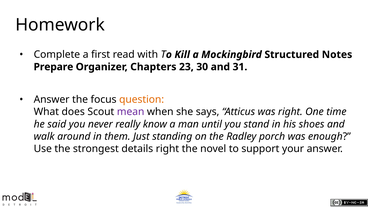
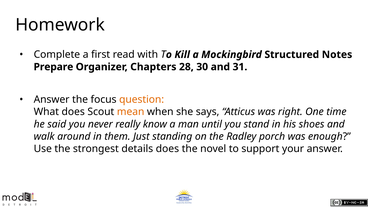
23: 23 -> 28 (186, 67)
mean colour: purple -> orange (131, 112)
details right: right -> does (167, 149)
